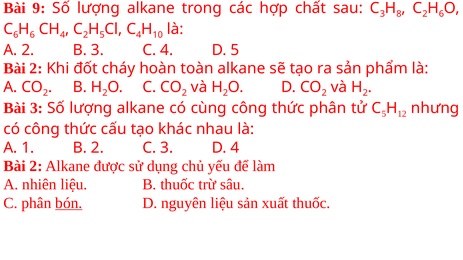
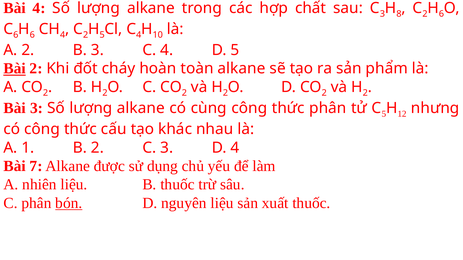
Bài 9: 9 -> 4 (39, 8)
Bài underline: none -> present (15, 69)
2: 2 -> 7 (36, 166)
